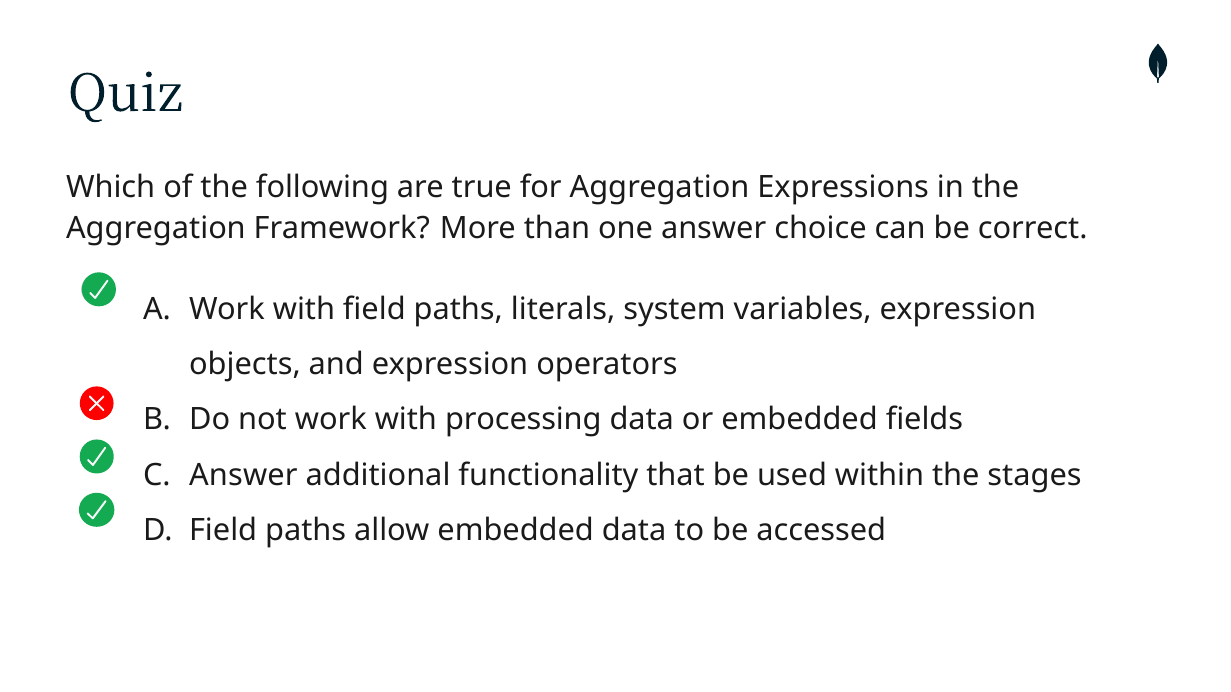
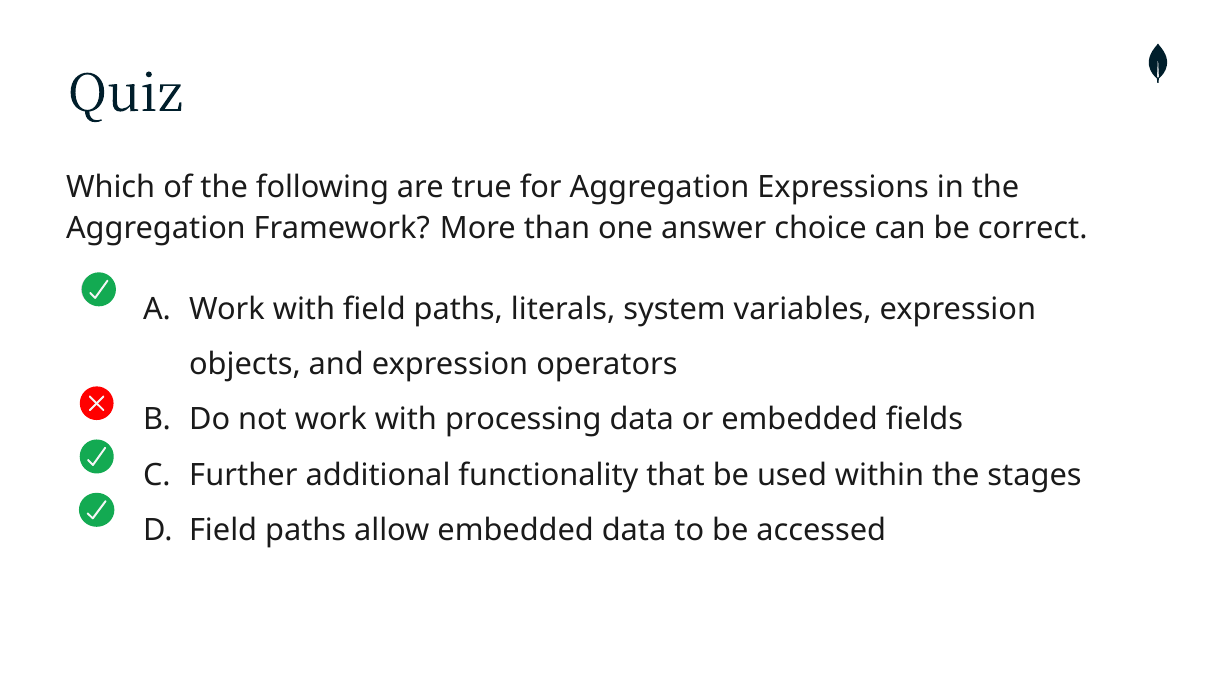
Answer: Answer -> Further (243, 475)
